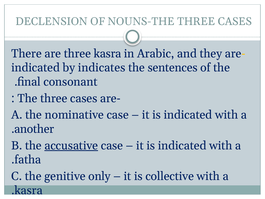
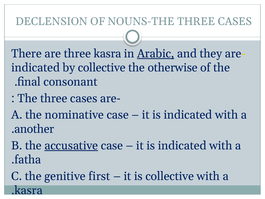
Arabic underline: none -> present (156, 53)
by indicates: indicates -> collective (102, 68)
sentences: sentences -> otherwise (173, 68)
only: only -> first (99, 176)
